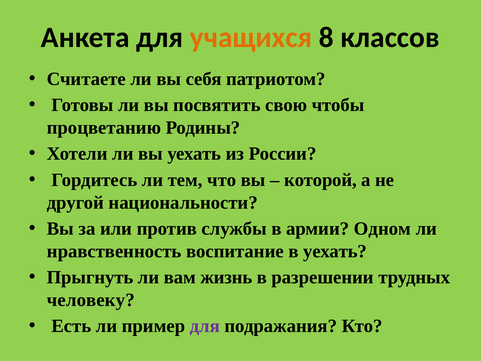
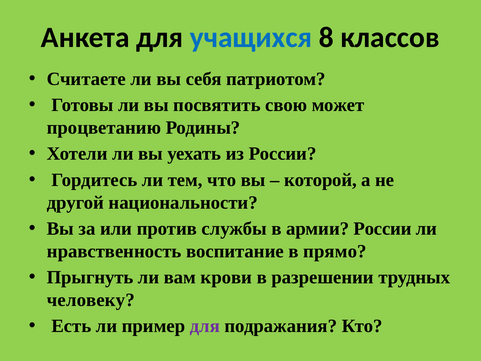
учащихся colour: orange -> blue (251, 37)
чтобы: чтобы -> может (338, 105)
армии Одном: Одном -> России (383, 229)
в уехать: уехать -> прямо (335, 251)
жизнь: жизнь -> крови (226, 277)
